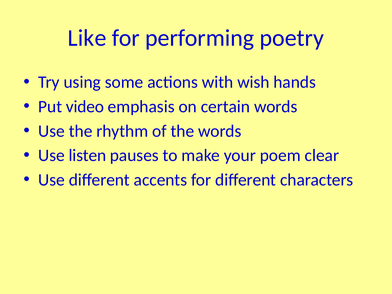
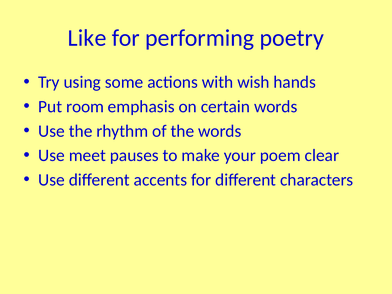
video: video -> room (85, 107)
listen: listen -> meet (87, 155)
